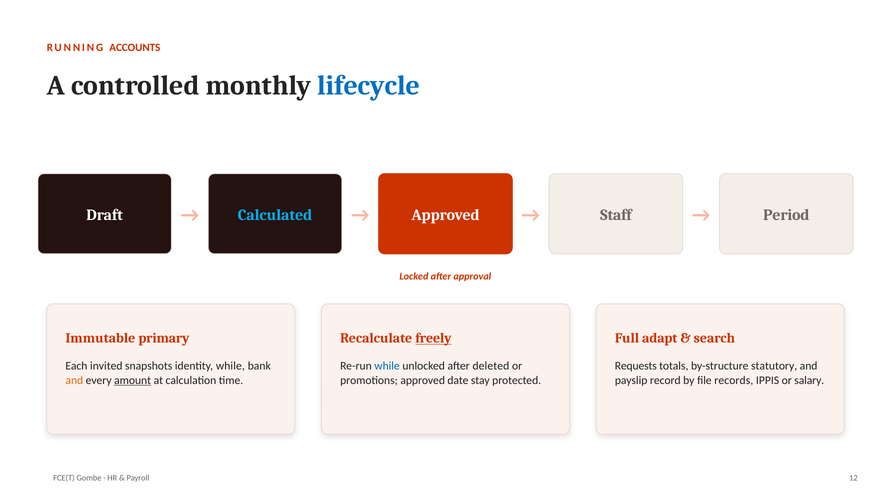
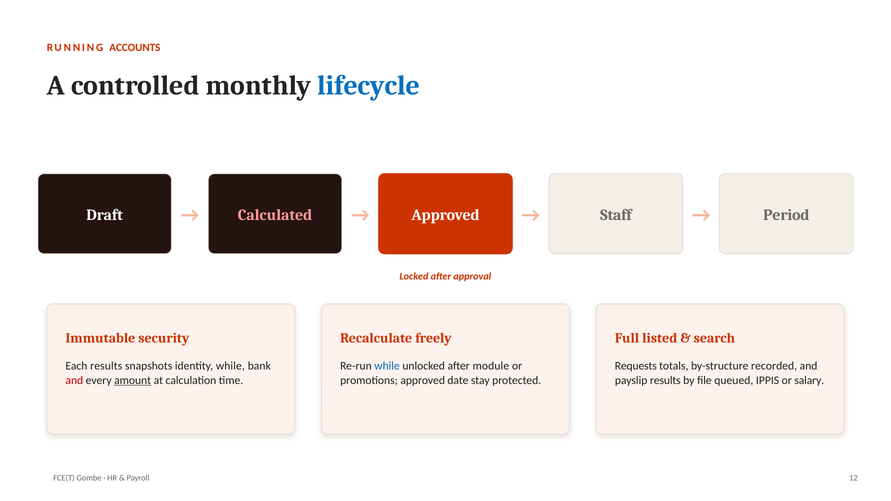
Calculated colour: light blue -> pink (275, 215)
primary: primary -> security (164, 338)
freely underline: present -> none (433, 338)
adapt: adapt -> listed (660, 338)
Each invited: invited -> results (106, 366)
deleted: deleted -> module (491, 366)
statutory: statutory -> recorded (774, 366)
and colour: orange -> red (74, 381)
payslip record: record -> results (665, 381)
records: records -> queued (734, 381)
